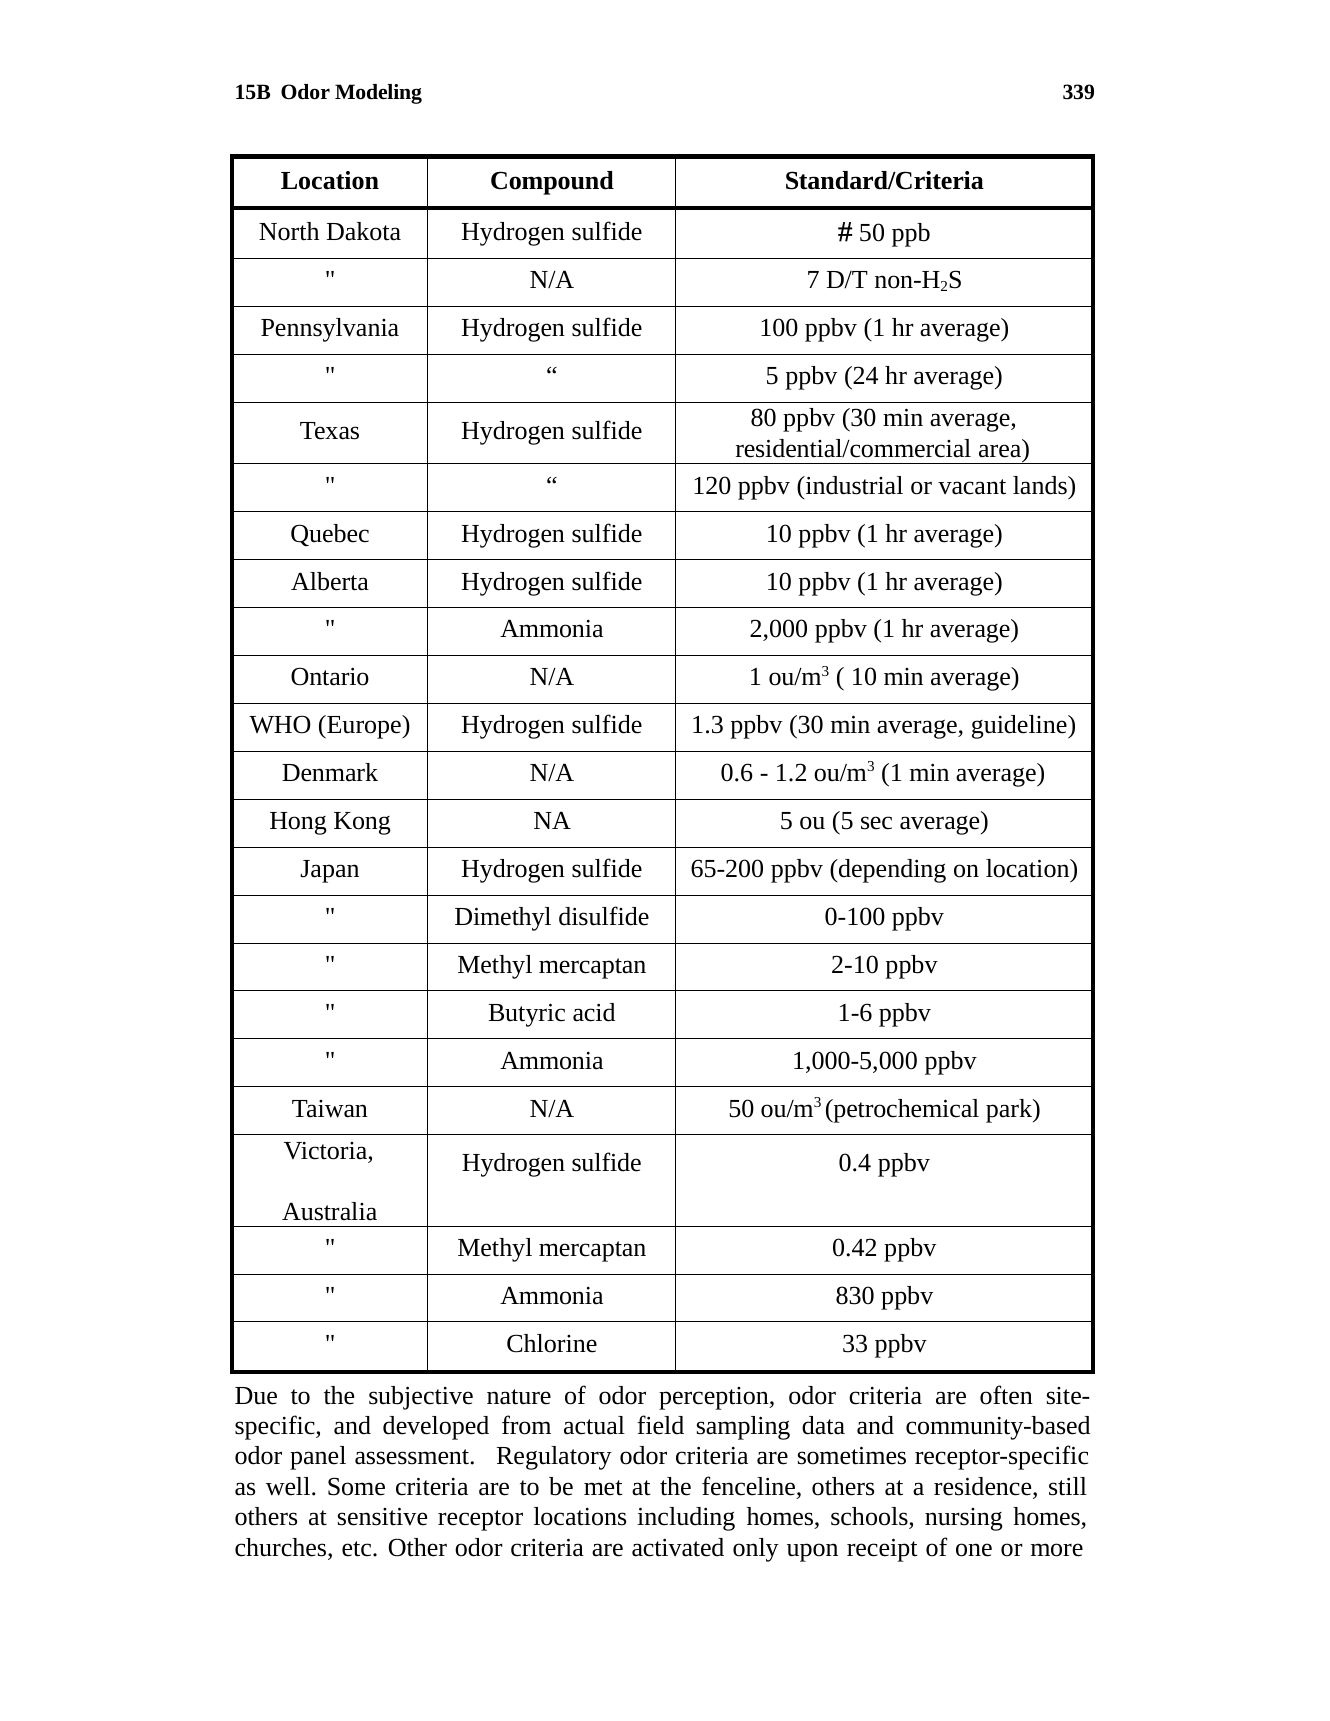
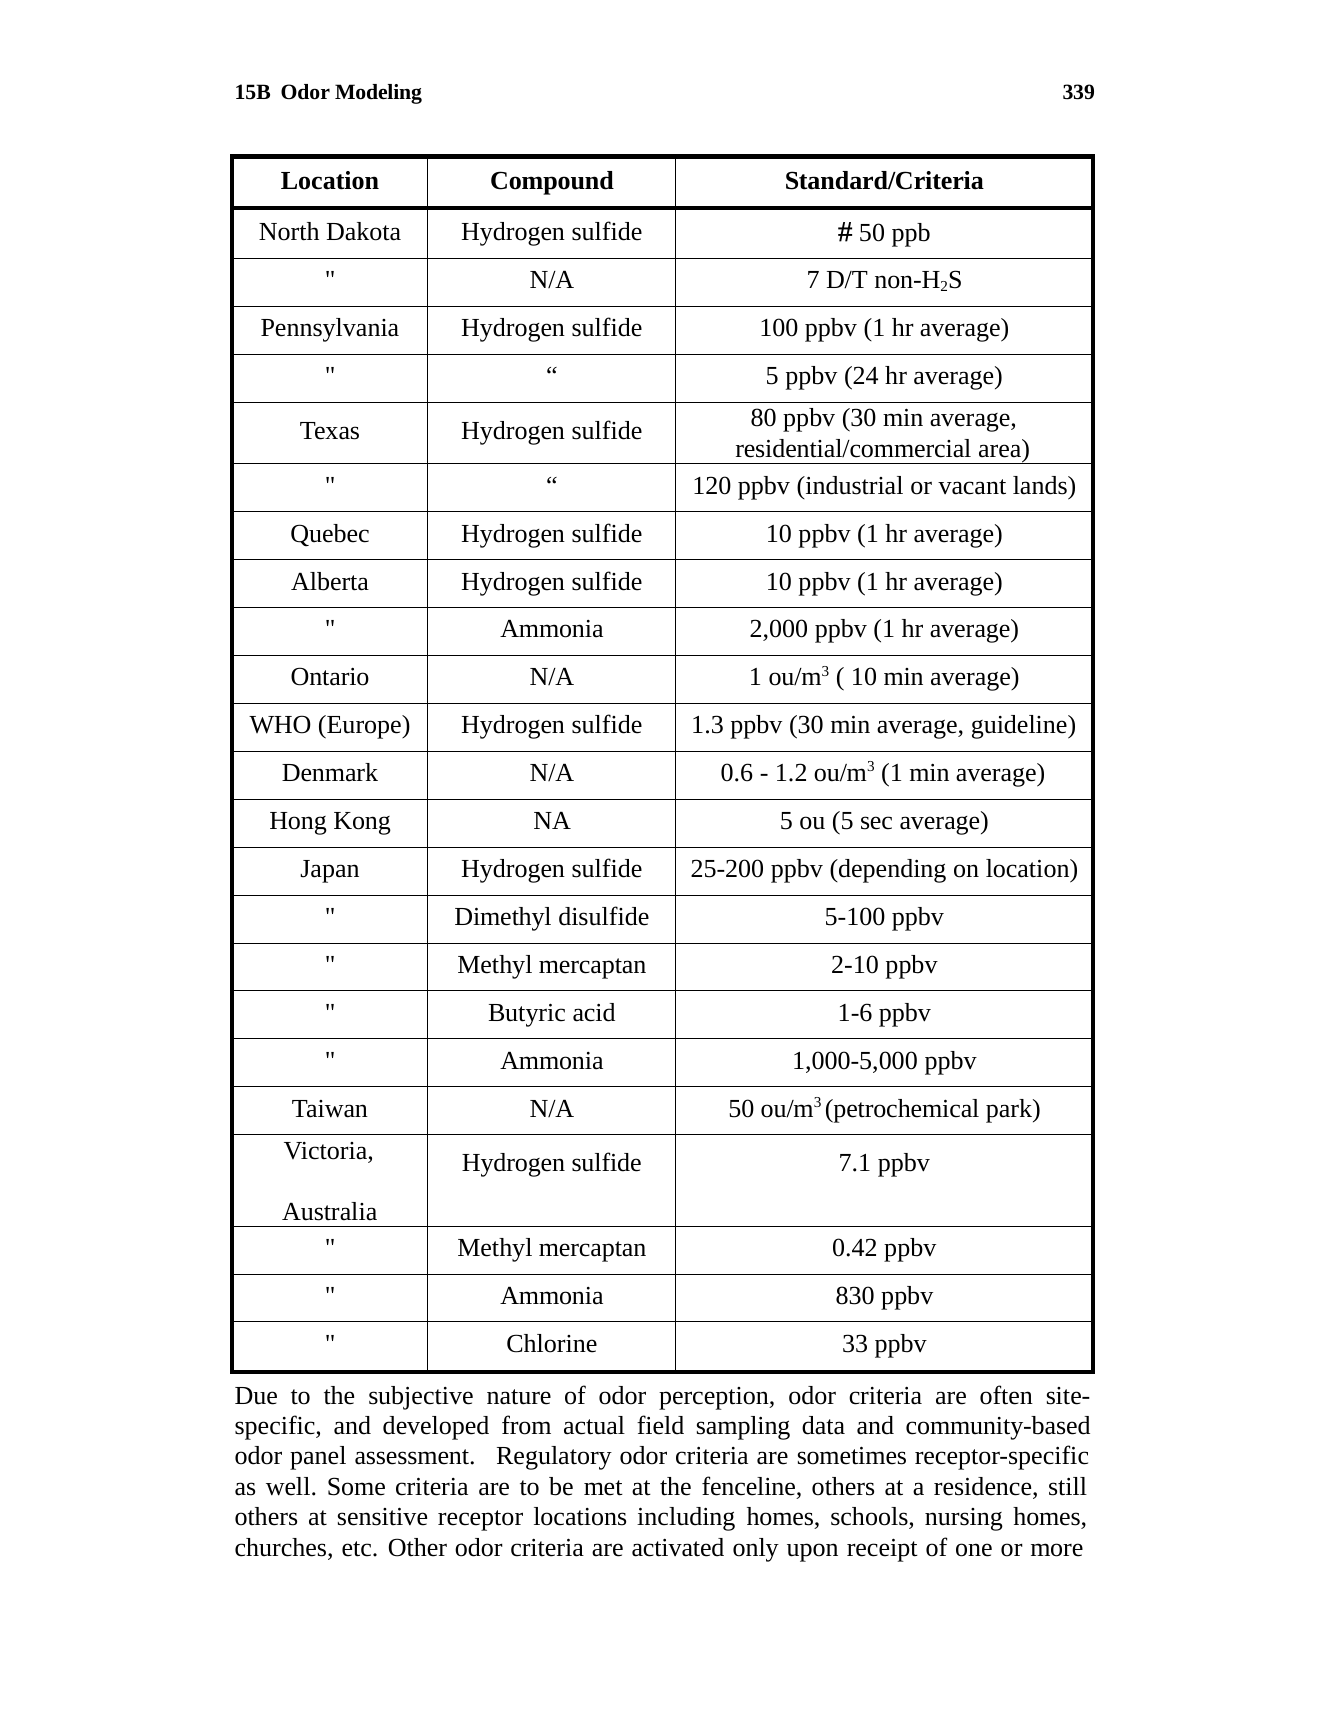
65-200: 65-200 -> 25-200 (727, 869)
0-100: 0-100 -> 5-100 (855, 917)
0.4: 0.4 -> 7.1 (855, 1163)
